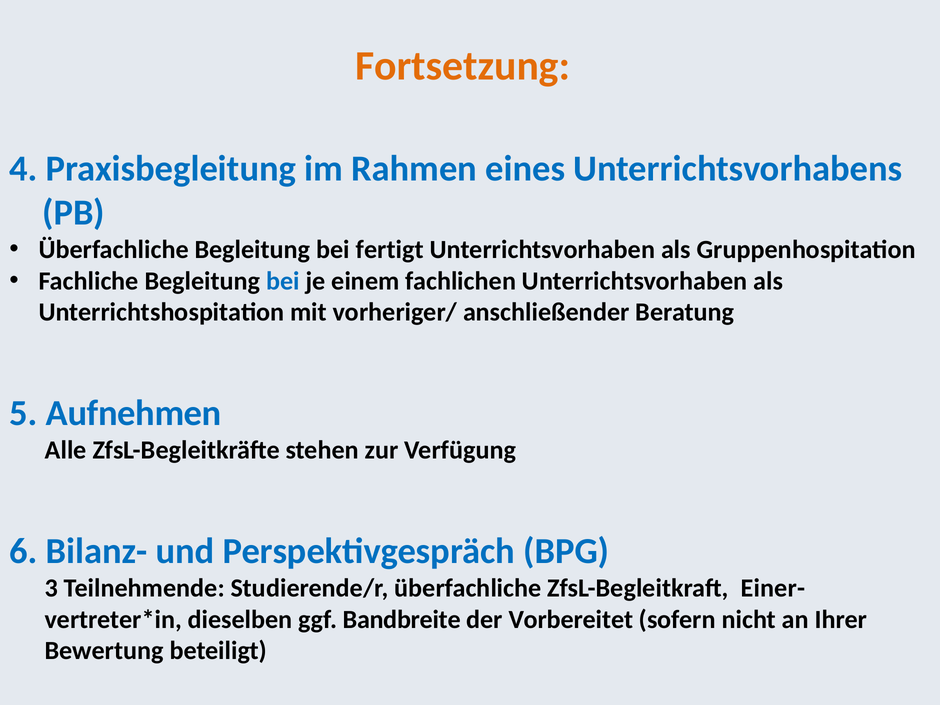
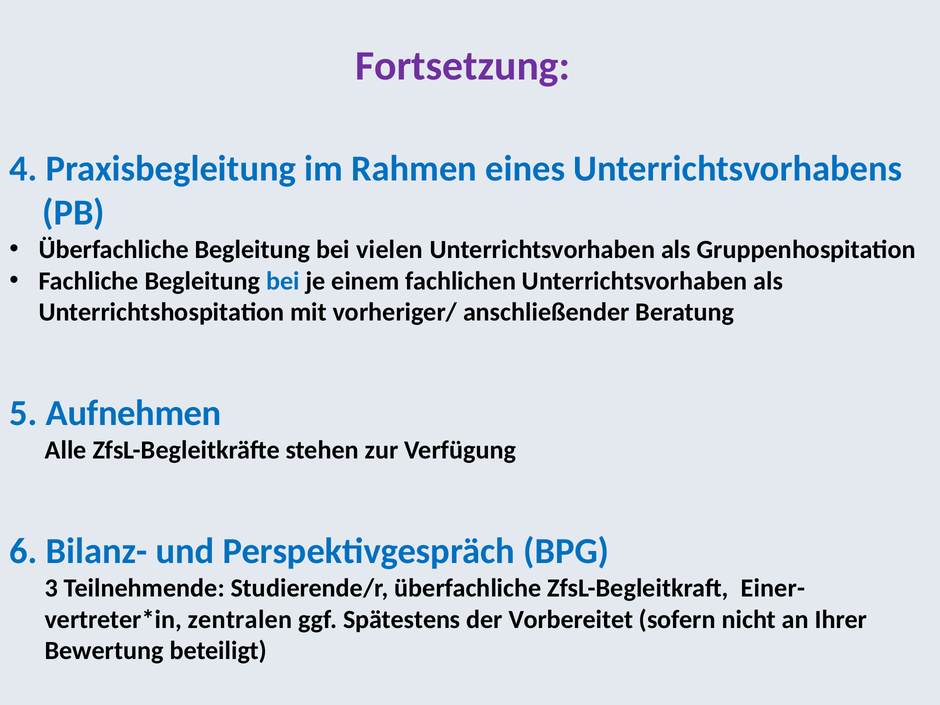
Fortsetzung colour: orange -> purple (463, 66)
fertigt: fertigt -> vielen (390, 250)
dieselben: dieselben -> zentralen (240, 619)
Bandbreite: Bandbreite -> Spätestens (402, 619)
